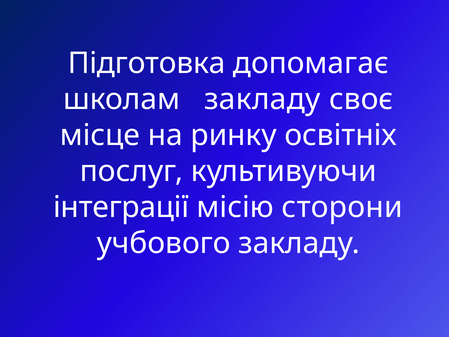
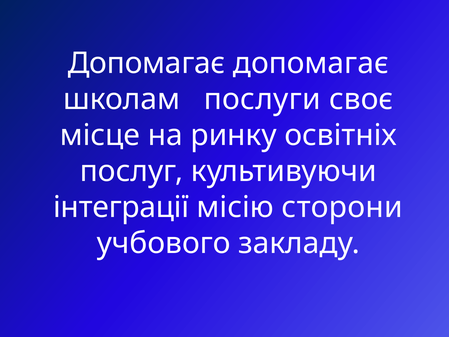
Підготовка: Підготовка -> Допомагає (147, 63)
школам закладу: закладу -> послуги (262, 99)
